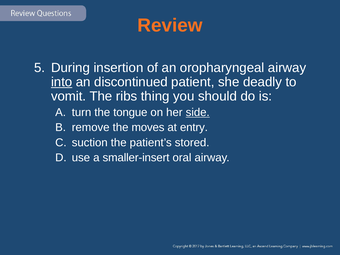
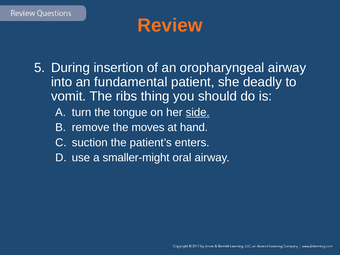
into underline: present -> none (62, 82)
discontinued: discontinued -> fundamental (131, 82)
entry: entry -> hand (194, 127)
stored: stored -> enters (192, 143)
smaller-insert: smaller-insert -> smaller-might (136, 158)
